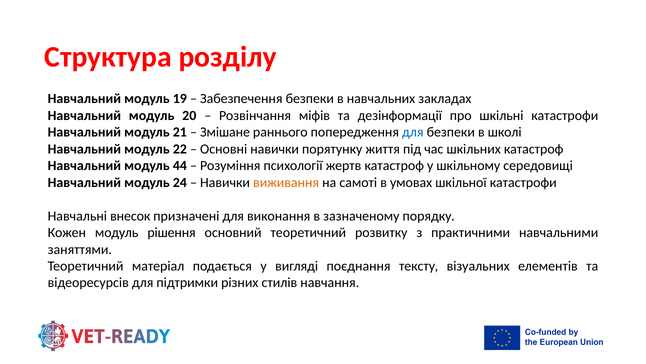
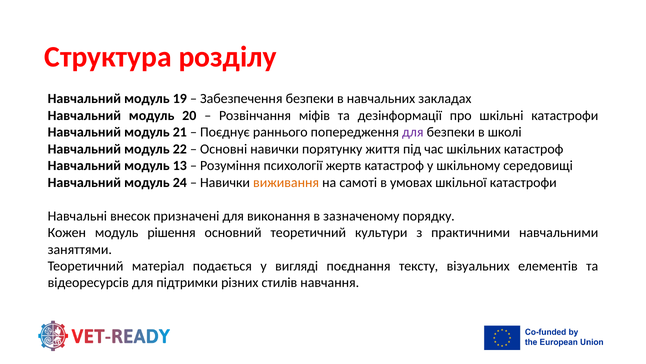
Змішане: Змішане -> Поєднує (225, 132)
для colour: blue -> purple (413, 132)
44: 44 -> 13 (180, 166)
розвитку: розвитку -> культури (381, 232)
